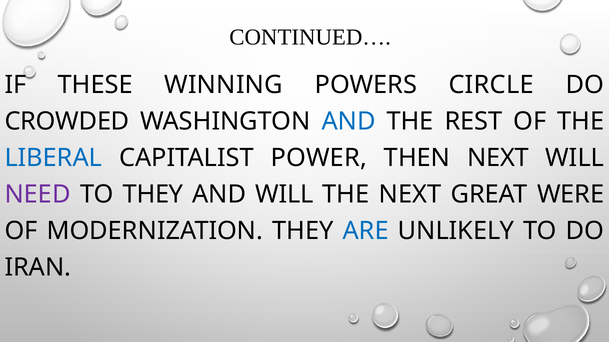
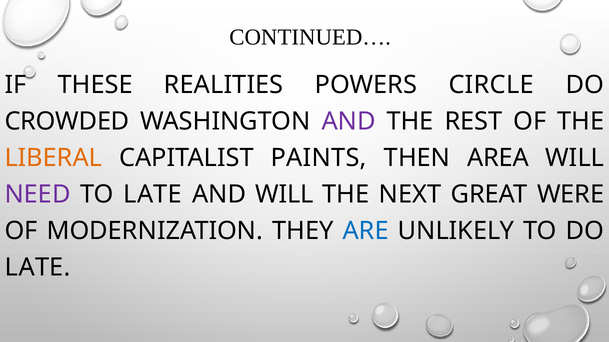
WINNING: WINNING -> REALITIES (224, 85)
AND colour: blue -> purple (349, 122)
LIBERAL colour: blue -> orange (53, 158)
POWER: POWER -> PAINTS (319, 158)
THEN NEXT: NEXT -> AREA (498, 158)
TO THEY: THEY -> LATE (153, 195)
IRAN: IRAN -> LATE (38, 268)
